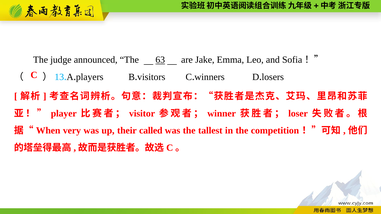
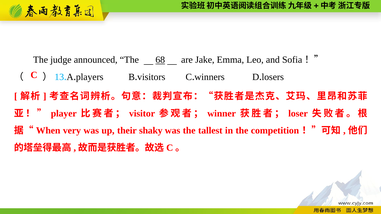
63: 63 -> 68 (160, 60)
called: called -> shaky (151, 131)
